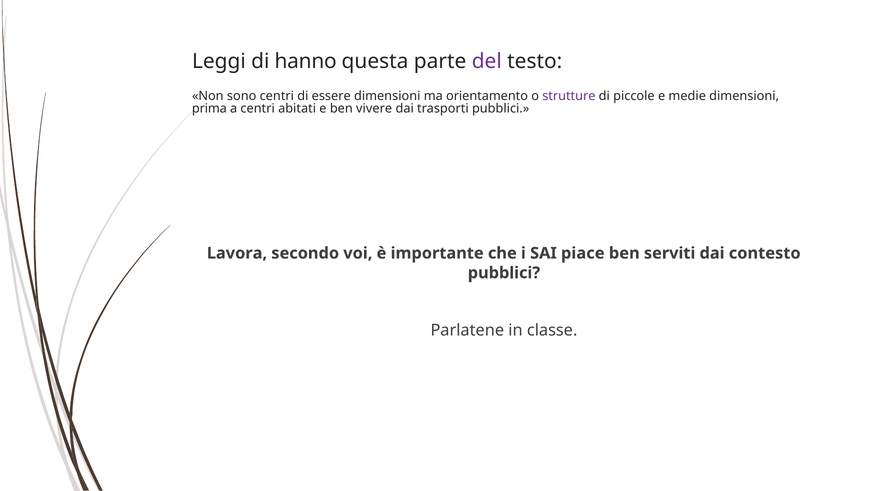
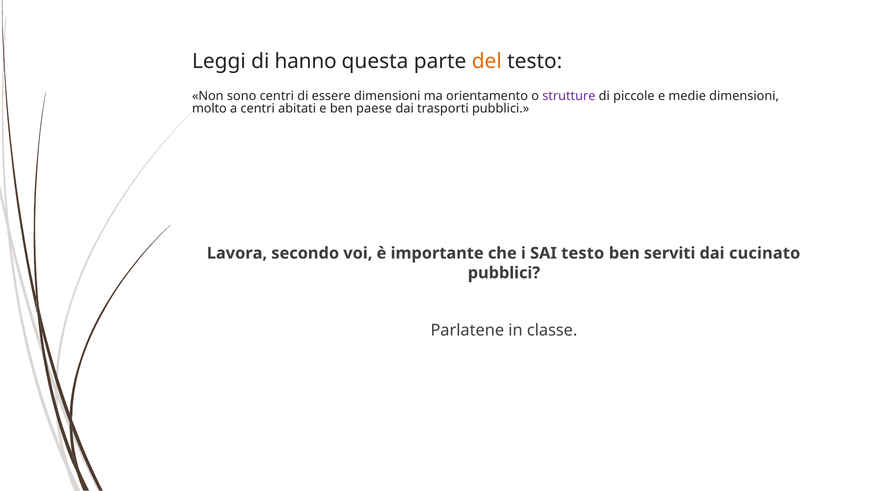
del colour: purple -> orange (487, 61)
prima: prima -> molto (209, 108)
vivere: vivere -> paese (374, 108)
SAI piace: piace -> testo (583, 253)
contesto: contesto -> cucinato (765, 253)
